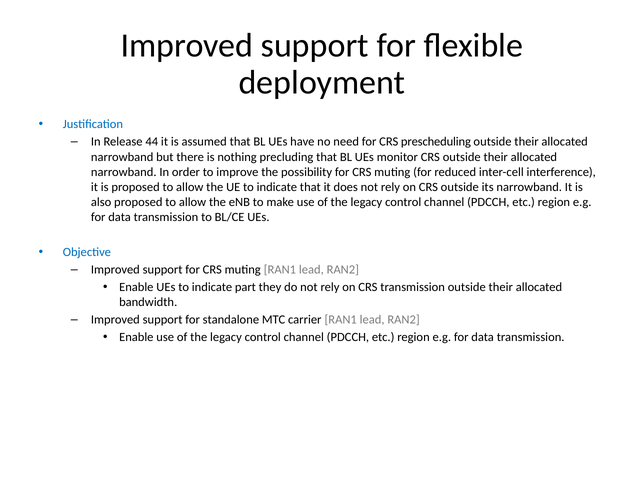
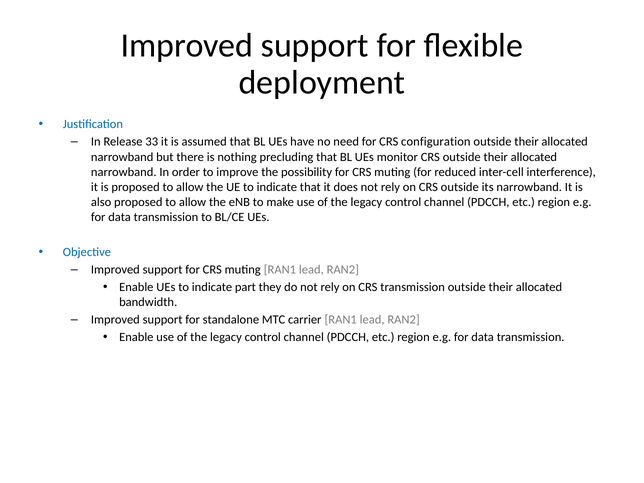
44: 44 -> 33 (152, 142)
prescheduling: prescheduling -> configuration (436, 142)
